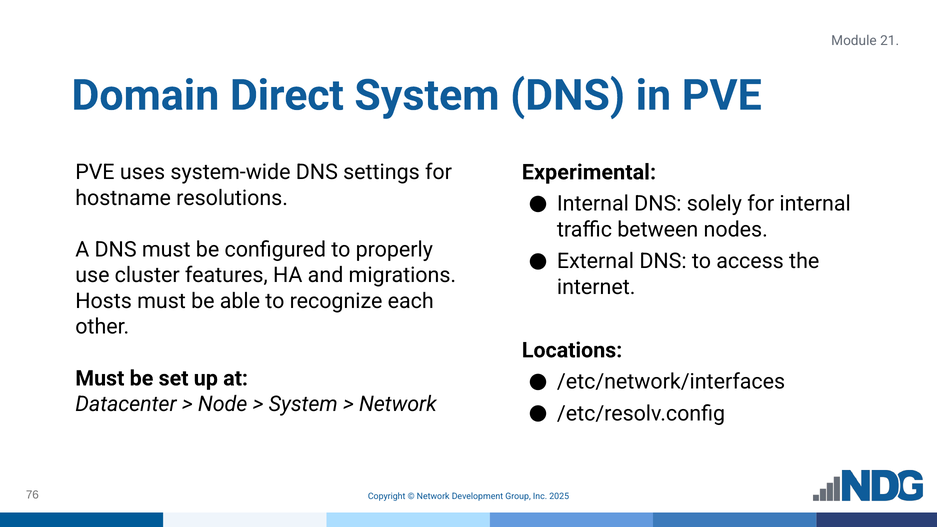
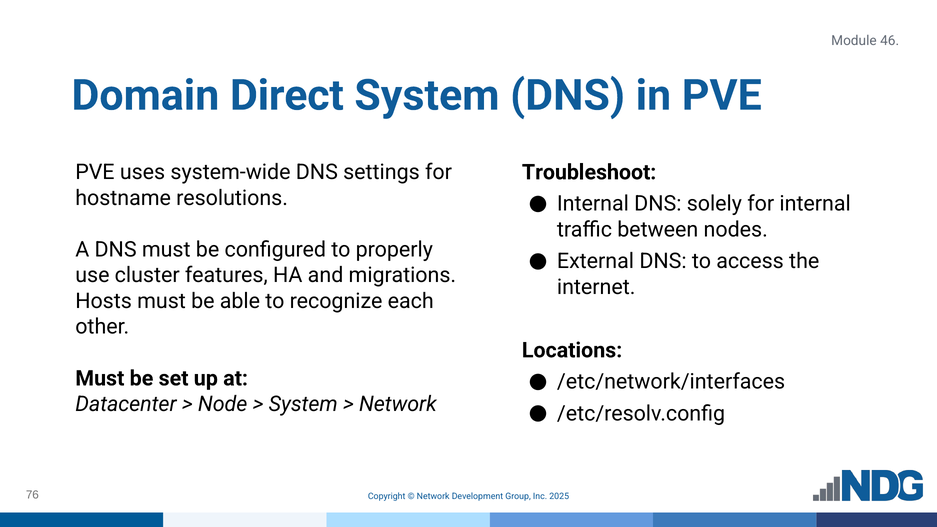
21: 21 -> 46 (890, 41)
Experimental: Experimental -> Troubleshoot (589, 172)
